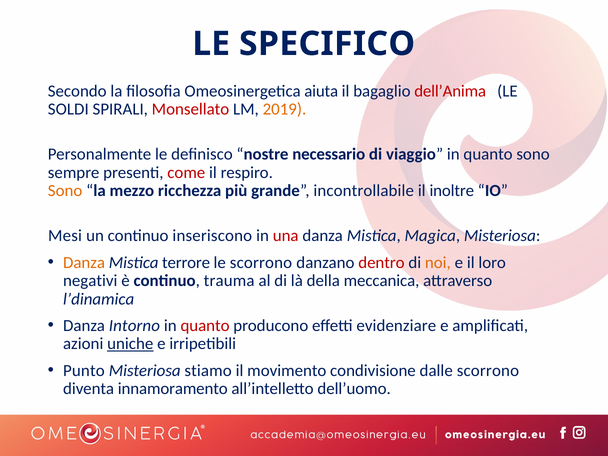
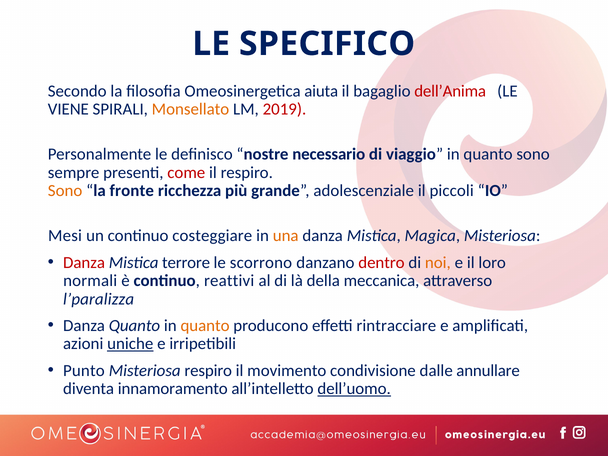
SOLDI: SOLDI -> VIENE (68, 109)
Monsellato colour: red -> orange (190, 109)
2019 colour: orange -> red (284, 109)
mezzo: mezzo -> fronte (132, 191)
incontrollabile: incontrollabile -> adolescenziale (364, 191)
inoltre: inoltre -> piccoli (452, 191)
inseriscono: inseriscono -> costeggiare (212, 236)
una colour: red -> orange (286, 236)
Danza colour: orange -> red (84, 262)
negativi: negativi -> normali (90, 281)
trauma: trauma -> reattivi (229, 281)
l’dinamica: l’dinamica -> l’paralizza (99, 299)
Danza Intorno: Intorno -> Quanto (134, 326)
quanto colour: red -> orange (205, 326)
evidenziare: evidenziare -> rintracciare (396, 326)
Misteriosa stiamo: stiamo -> respiro (208, 371)
dalle scorrono: scorrono -> annullare (488, 371)
dell’uomo underline: none -> present (354, 389)
